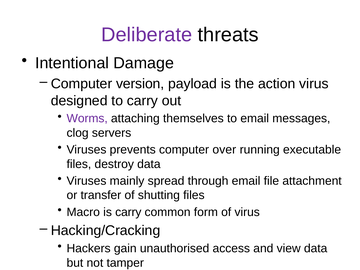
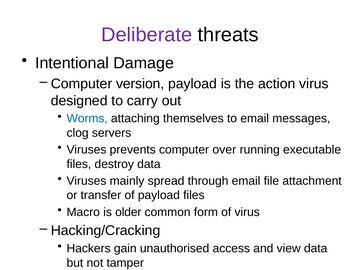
Worms colour: purple -> blue (87, 118)
of shutting: shutting -> payload (159, 195)
is carry: carry -> older (128, 212)
